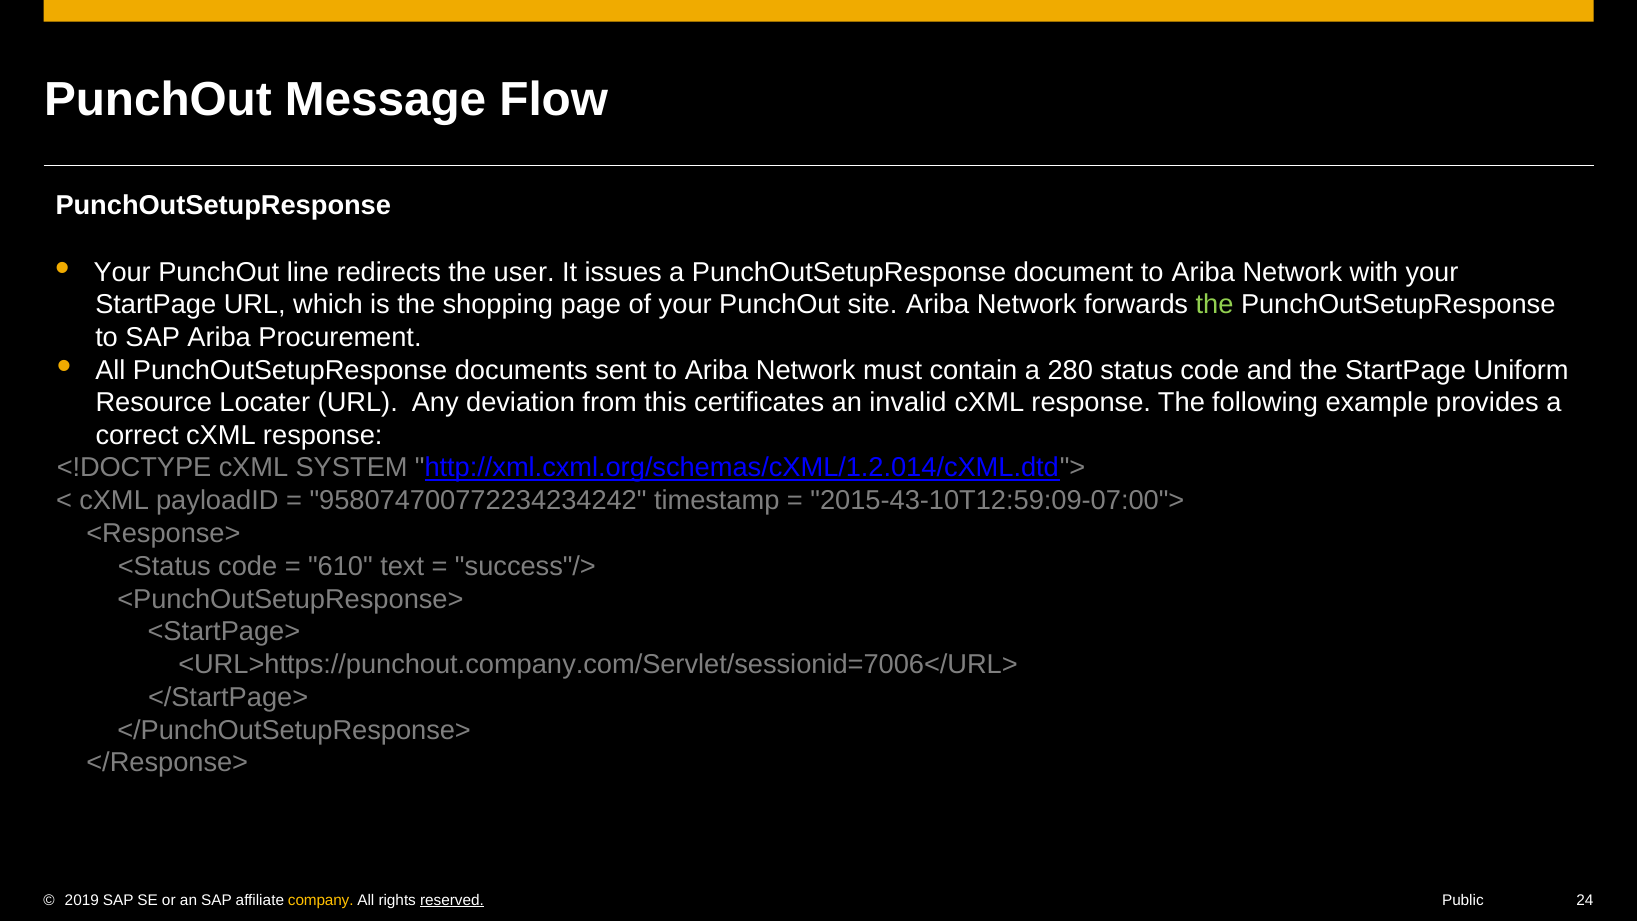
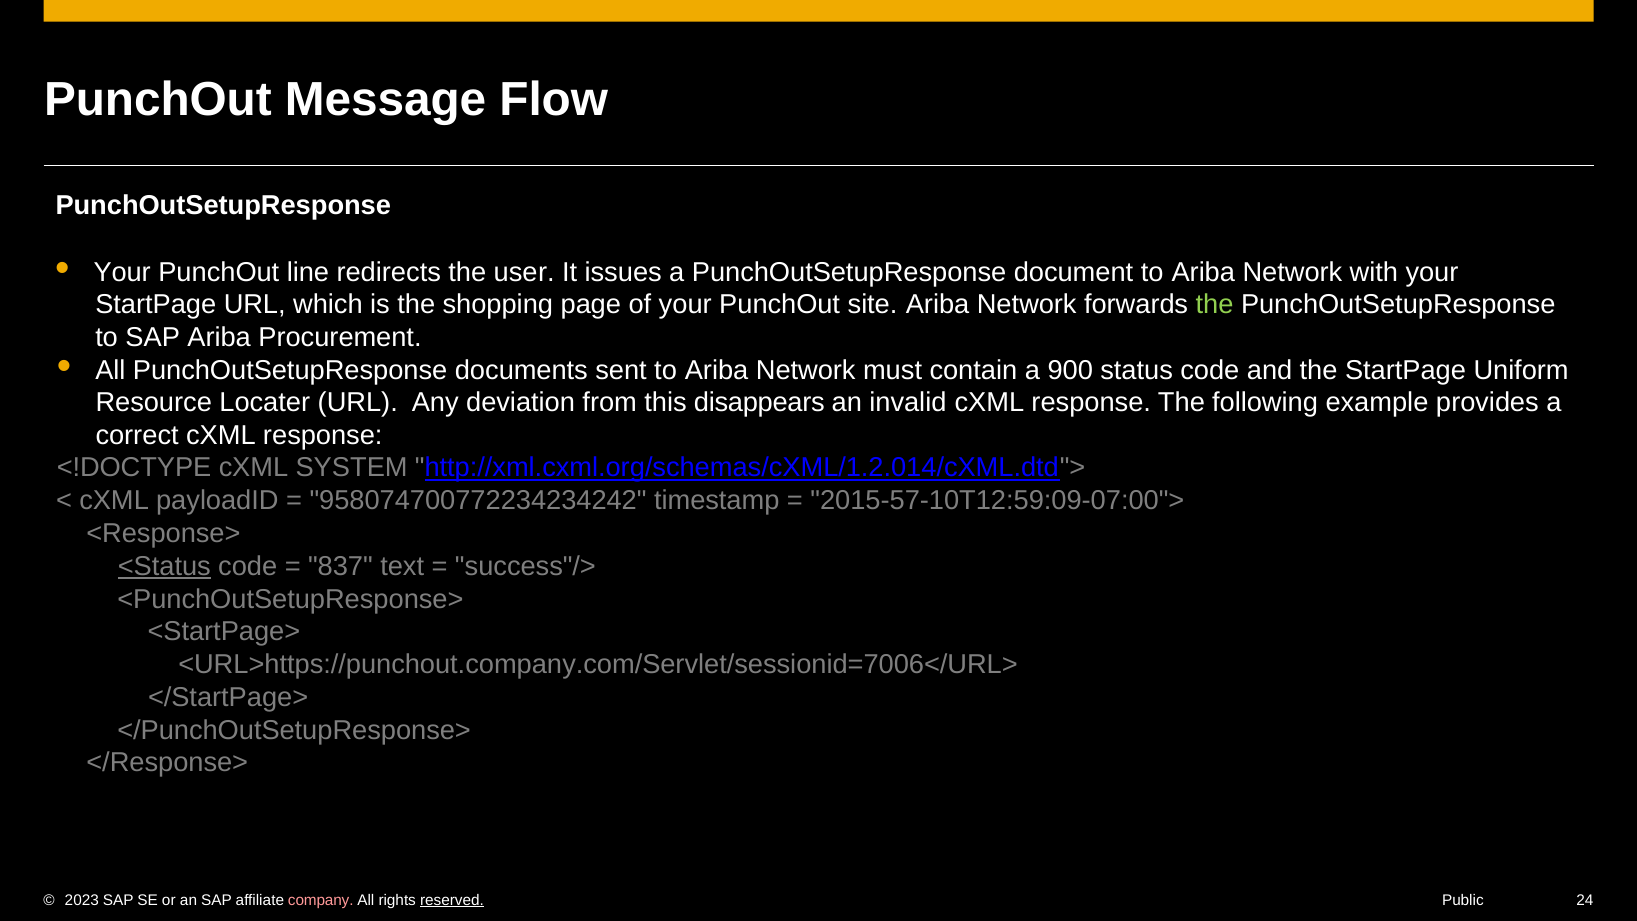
280: 280 -> 900 (1070, 370)
certificates: certificates -> disappears (759, 402)
2015-43-10T12:59:09-07:00">: 2015-43-10T12:59:09-07:00"> -> 2015-57-10T12:59:09-07:00"> (997, 501)
<Status underline: none -> present (164, 566)
610: 610 -> 837 (340, 566)
2019: 2019 -> 2023 (82, 900)
company colour: yellow -> pink (321, 900)
